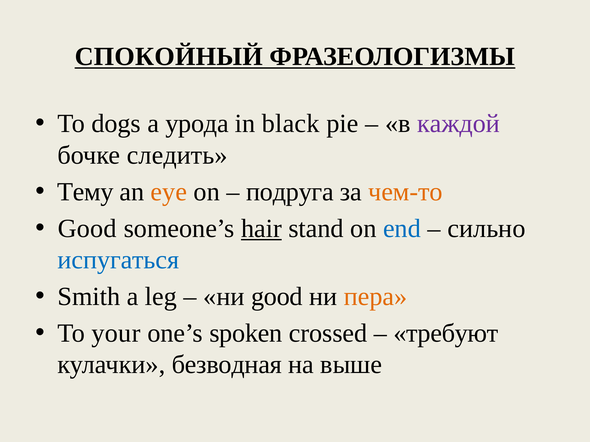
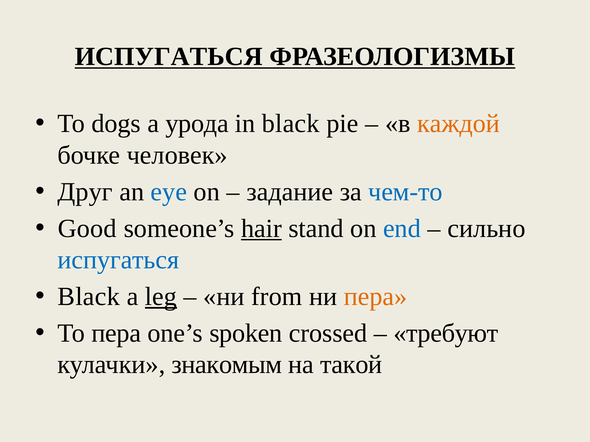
СПОКОЙНЫЙ: СПОКОЙНЫЙ -> ИСПУГАТЬСЯ (169, 56)
каждой colour: purple -> orange (459, 124)
следить: следить -> человек (177, 155)
Тему: Тему -> Друг (85, 192)
eye colour: orange -> blue (169, 192)
подруга: подруга -> задание (290, 192)
чем-то colour: orange -> blue (405, 192)
Smith: Smith -> Black (89, 297)
leg underline: none -> present (161, 297)
ни good: good -> from (277, 297)
To your: your -> пера (116, 334)
безводная: безводная -> знакомым (227, 365)
выше: выше -> такой (351, 365)
